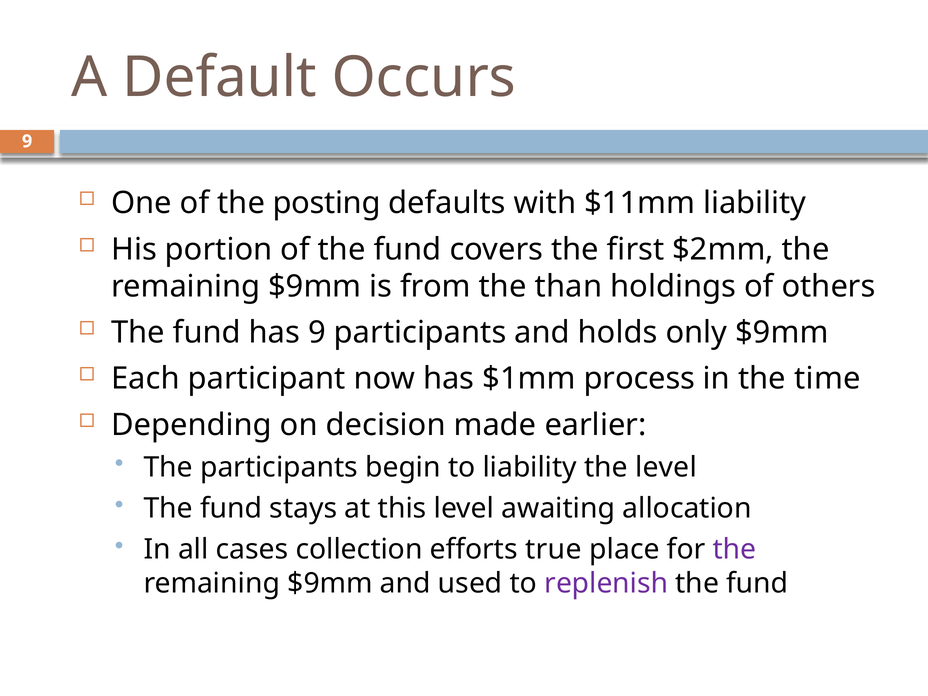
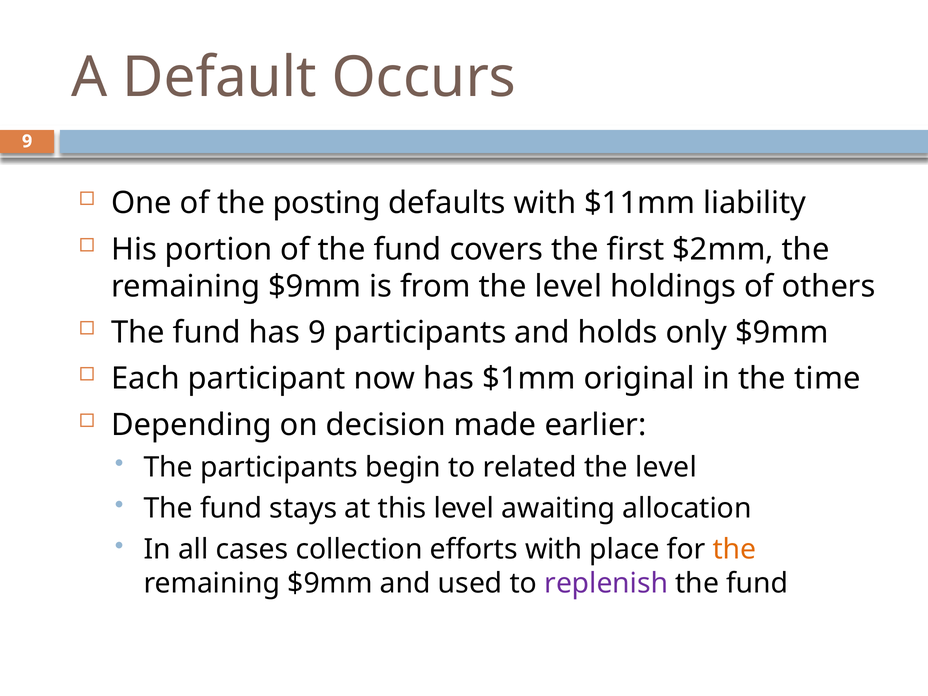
from the than: than -> level (568, 286)
process: process -> original (639, 379)
to liability: liability -> related (530, 467)
efforts true: true -> with (554, 550)
the colour: purple -> orange (735, 550)
